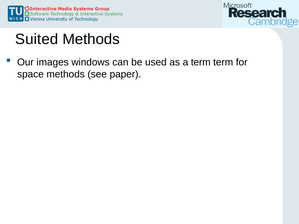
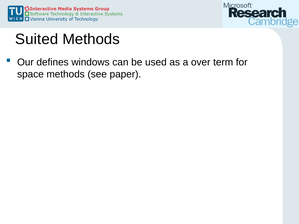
images: images -> defines (53, 62)
a term: term -> over (201, 62)
